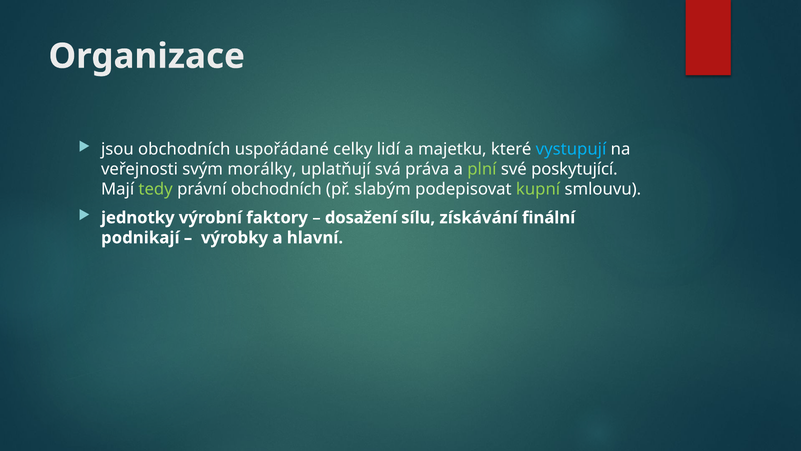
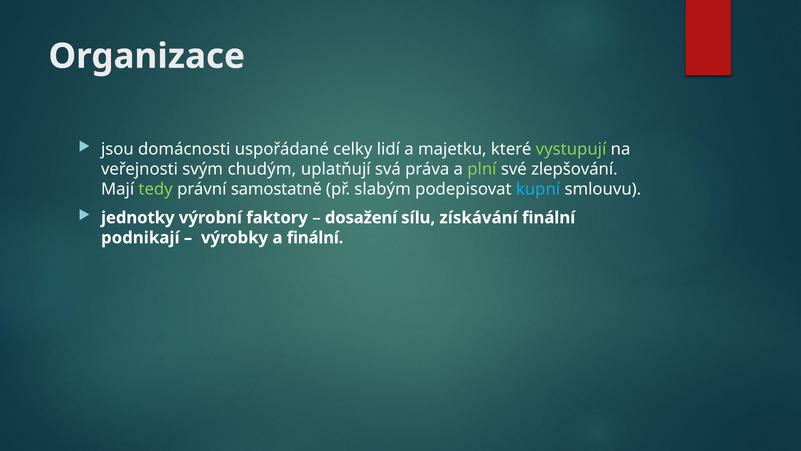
jsou obchodních: obchodních -> domácnosti (184, 149)
vystupují colour: light blue -> light green (571, 149)
morálky: morálky -> chudým (262, 169)
poskytující: poskytující -> zlepšování (574, 169)
právní obchodních: obchodních -> samostatně (276, 189)
kupní colour: light green -> light blue (538, 189)
a hlavní: hlavní -> finální (315, 238)
